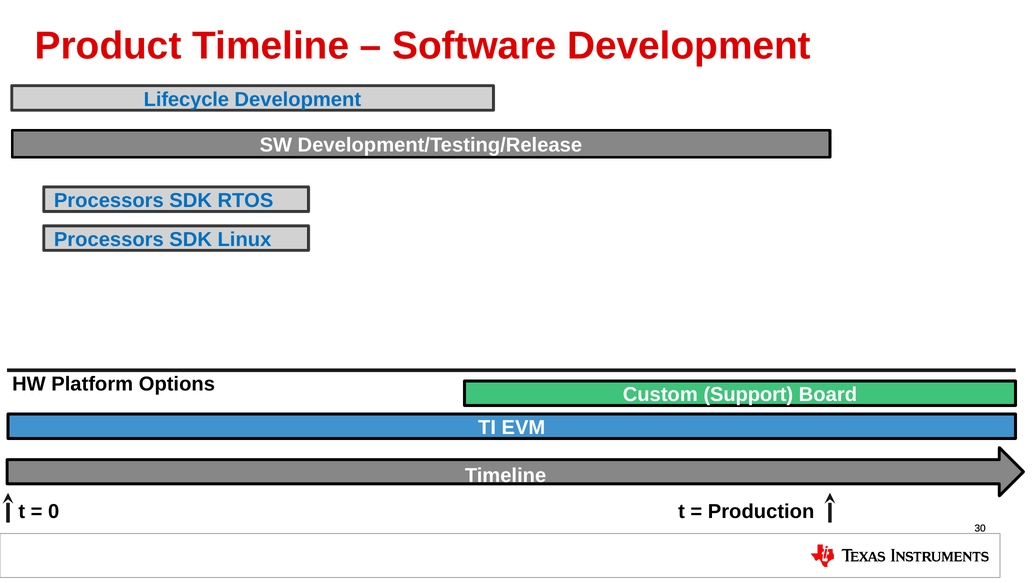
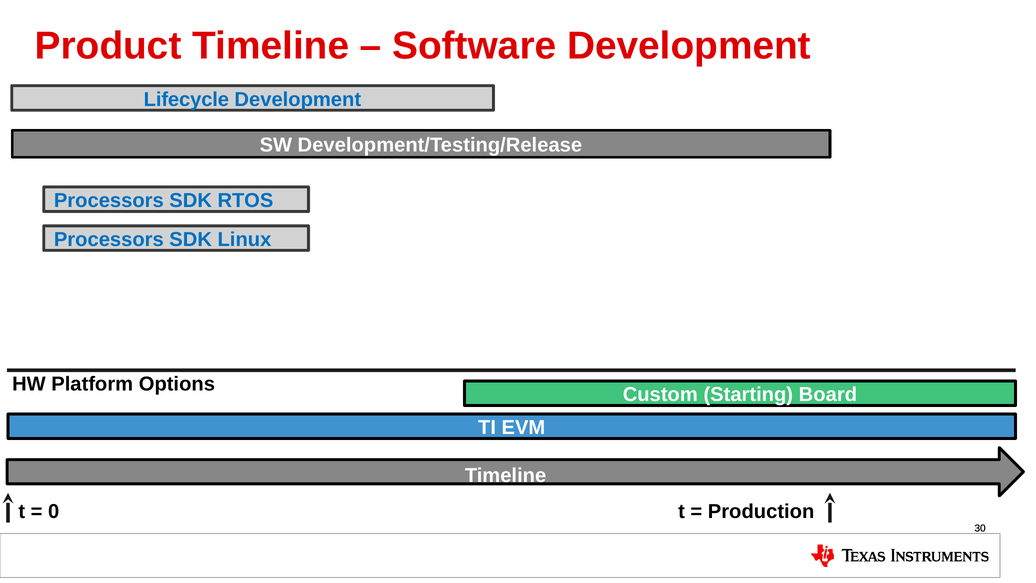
Support: Support -> Starting (748, 394)
